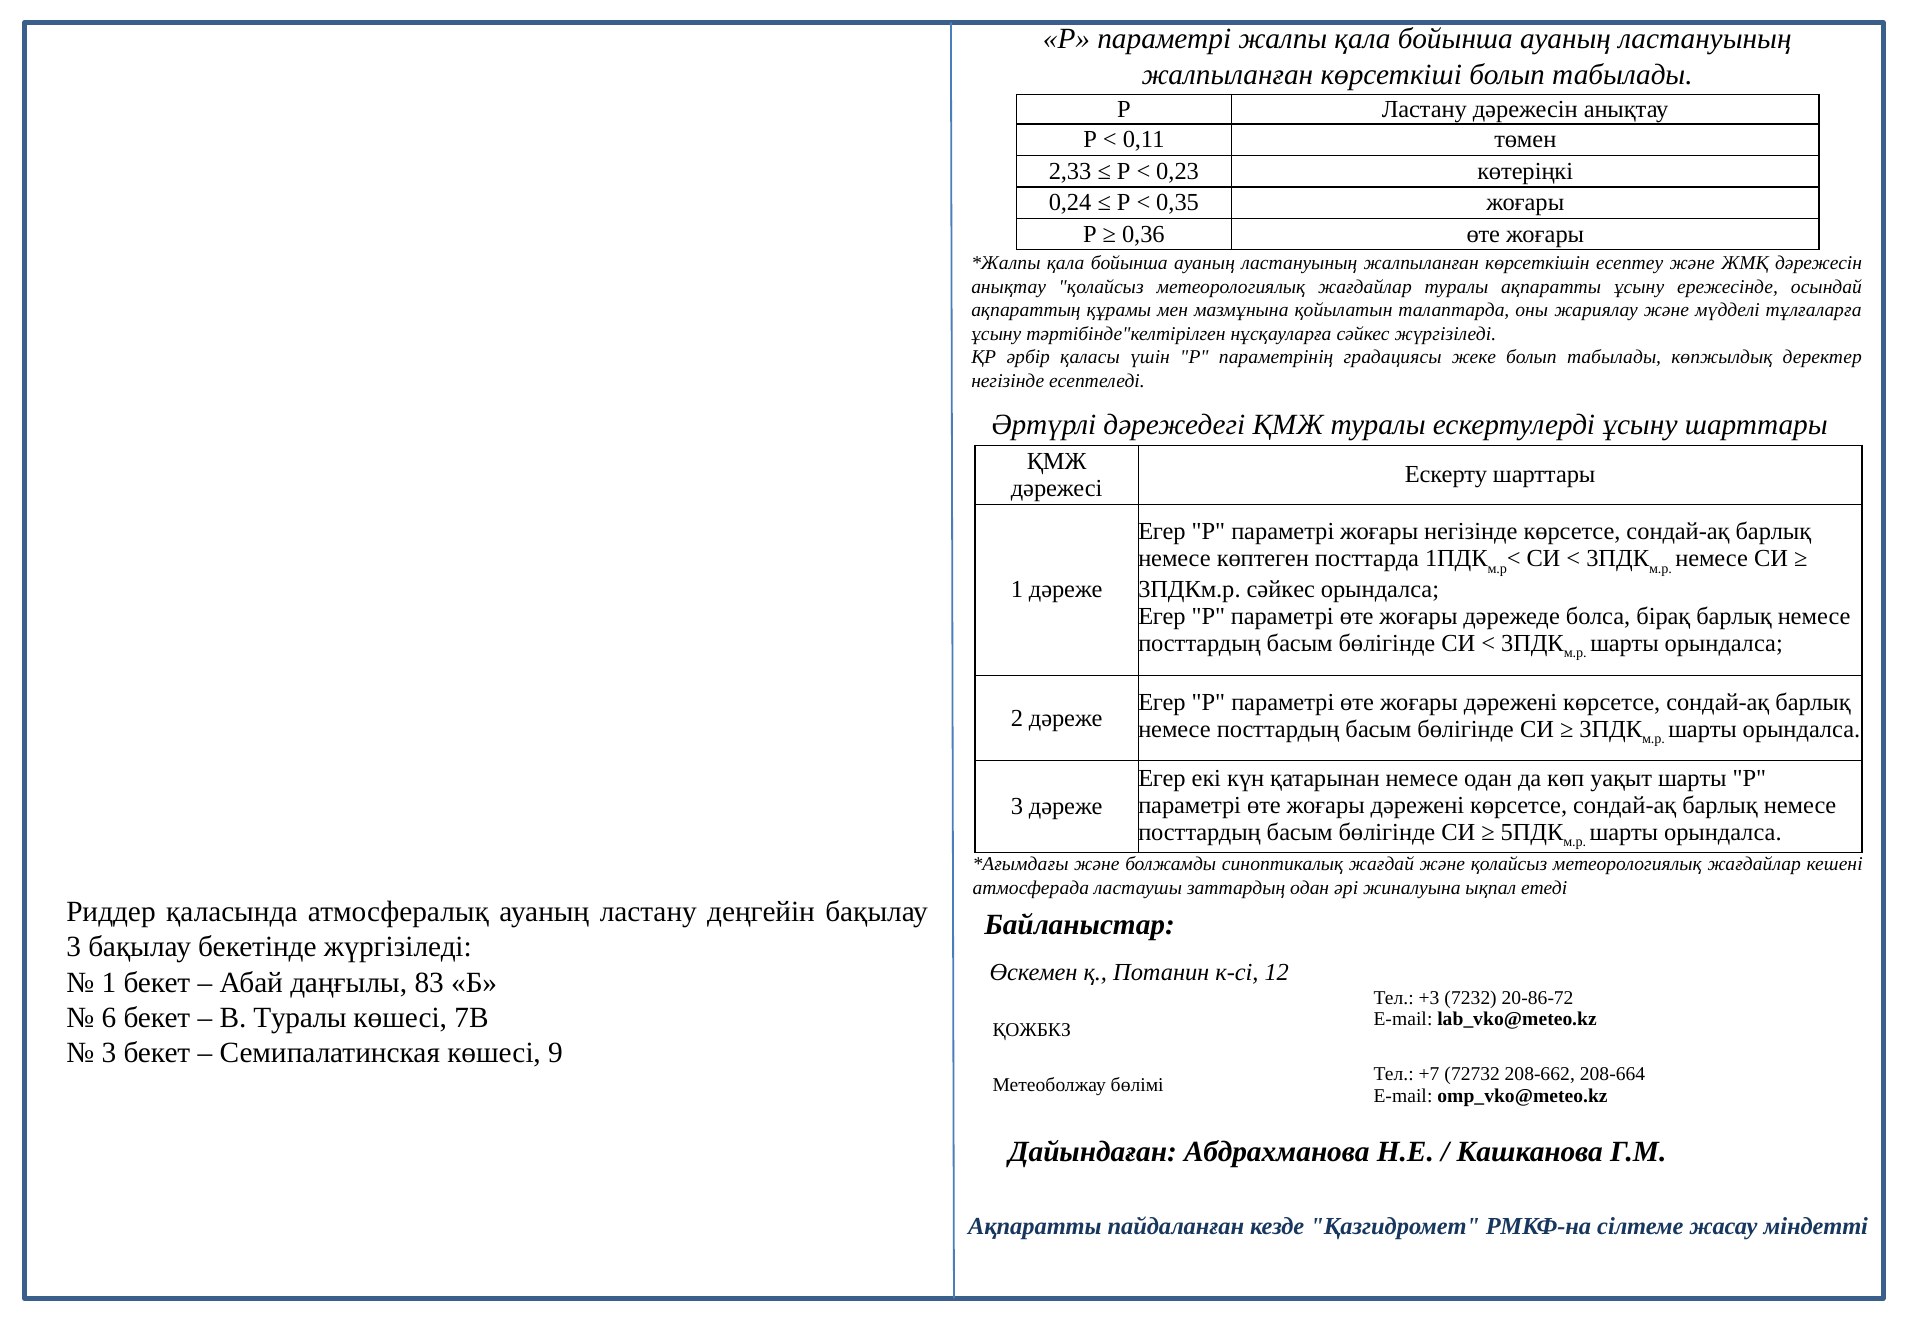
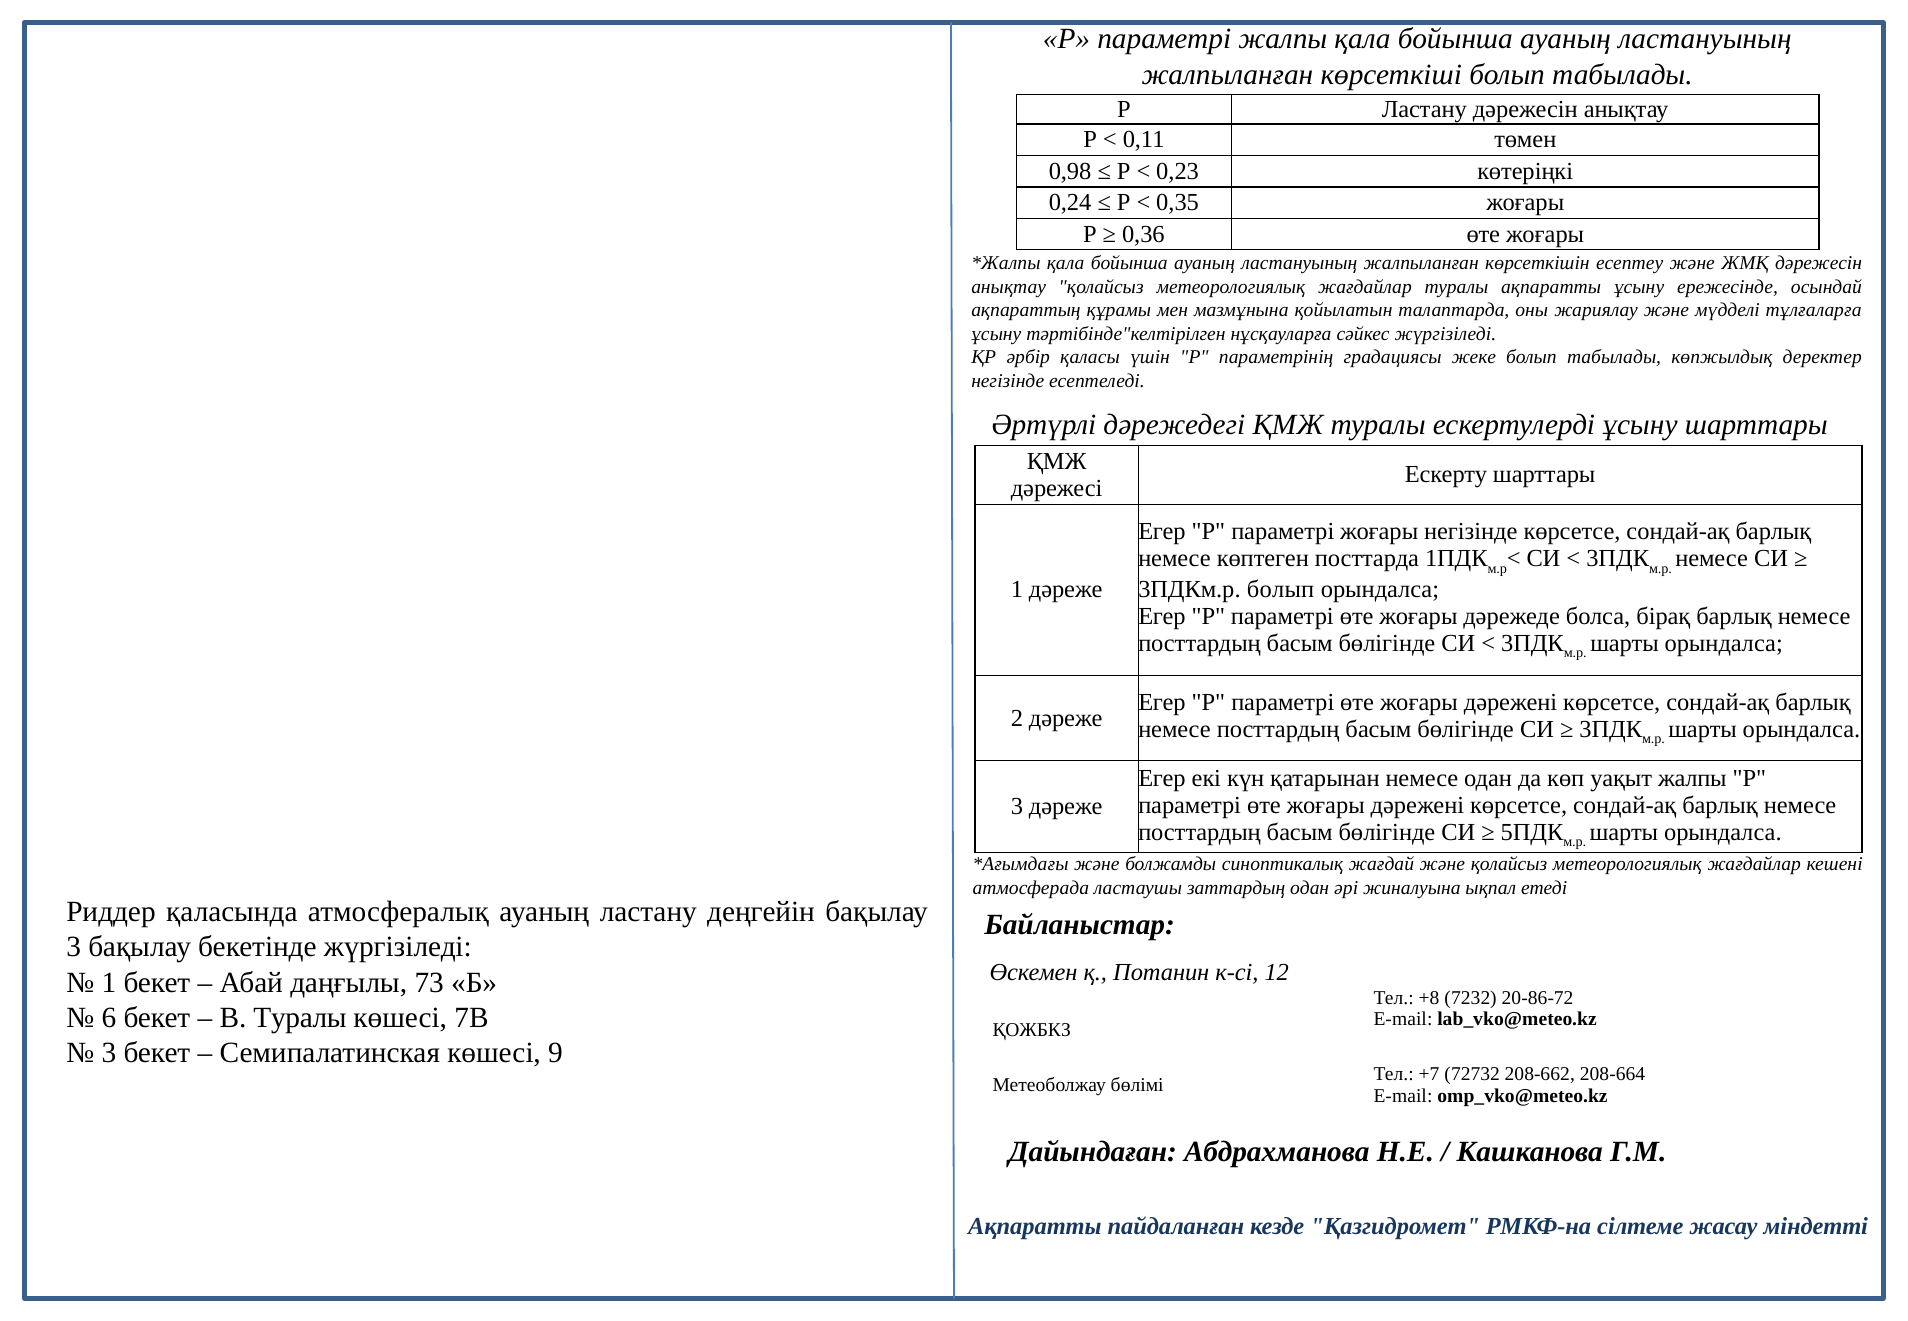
2,33: 2,33 -> 0,98 (1070, 171)
3ПДКм.р сәйкес: сәйкес -> болып (1281, 590)
уақыт шарты: шарты -> жалпы (1692, 778)
83: 83 -> 73 (429, 982)
+3: +3 -> +8 (1429, 998)
